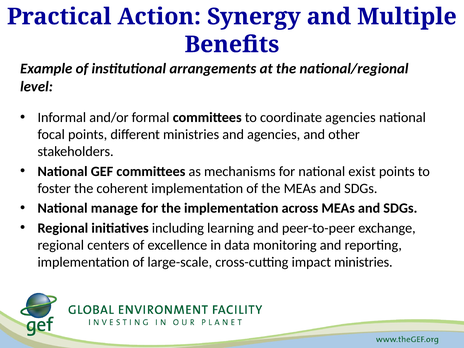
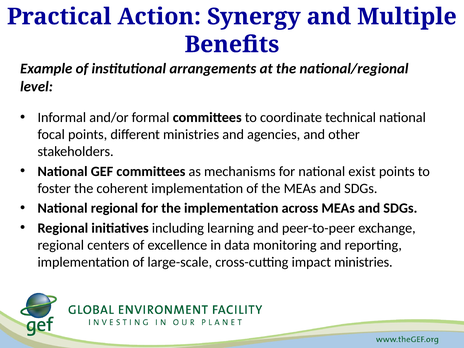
coordinate agencies: agencies -> technical (351, 118)
National manage: manage -> regional (114, 208)
